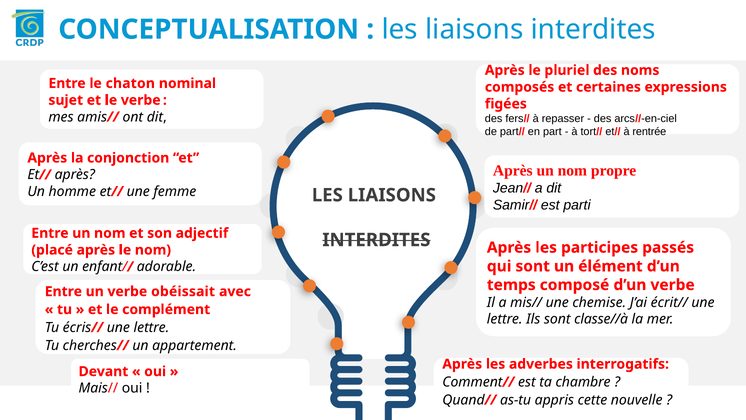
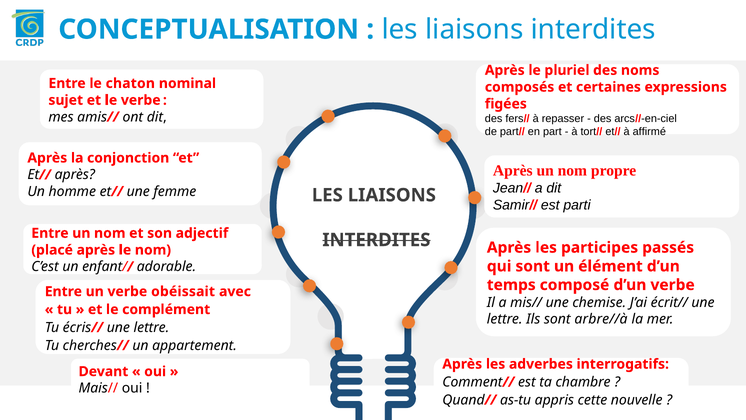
rentrée: rentrée -> affirmé (649, 132)
classe//à: classe//à -> arbre//à (601, 319)
